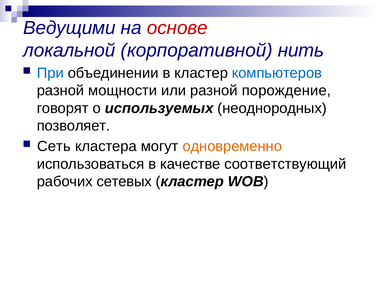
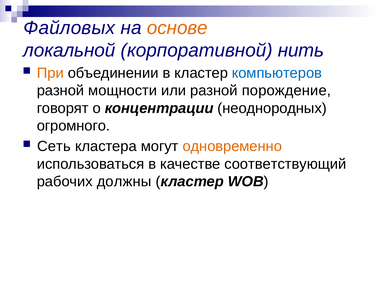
Ведущими: Ведущими -> Файловых (69, 28)
основе colour: red -> orange (177, 28)
При colour: blue -> orange (50, 73)
используемых: используемых -> концентрации (159, 108)
позволяет: позволяет -> огромного (73, 126)
сетевых: сетевых -> должны (124, 182)
